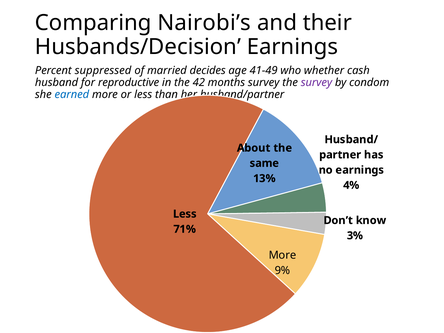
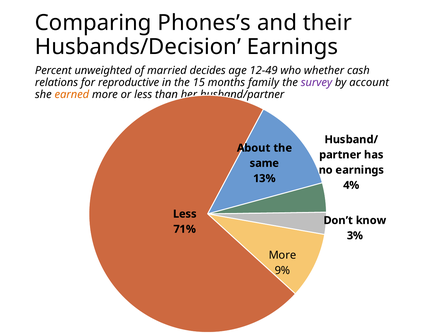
Nairobi’s: Nairobi’s -> Phones’s (204, 23)
suppressed: suppressed -> unweighted (103, 70)
41-49: 41-49 -> 12-49 (264, 70)
husband: husband -> relations (57, 82)
42: 42 -> 15 (199, 82)
months survey: survey -> family (264, 82)
condom: condom -> account (369, 82)
earned colour: blue -> orange (72, 94)
